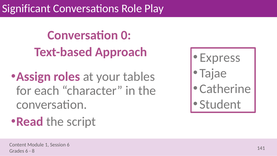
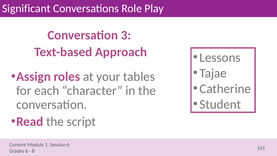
0: 0 -> 3 (126, 35)
Express: Express -> Lessons (220, 58)
